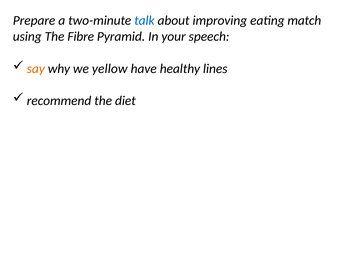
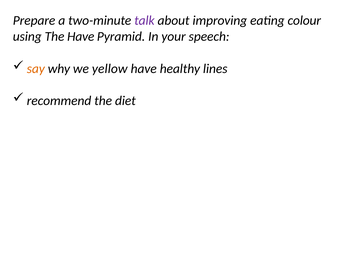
talk colour: blue -> purple (144, 20)
match: match -> colour (304, 20)
The Fibre: Fibre -> Have (81, 36)
